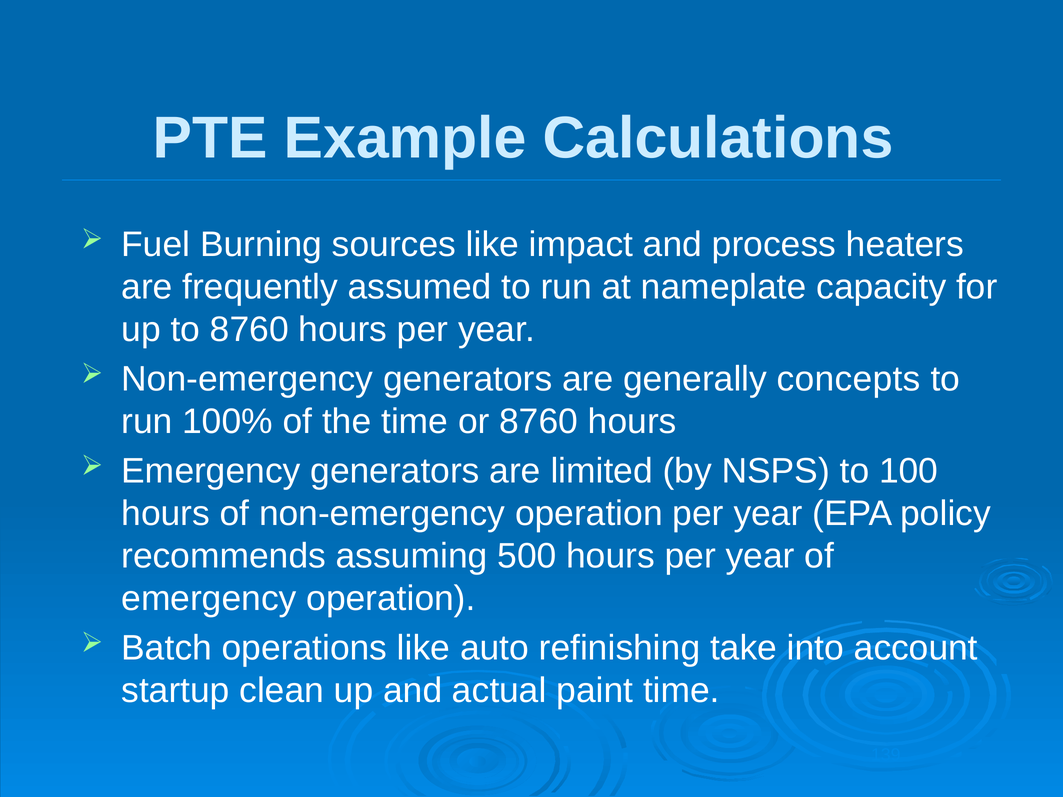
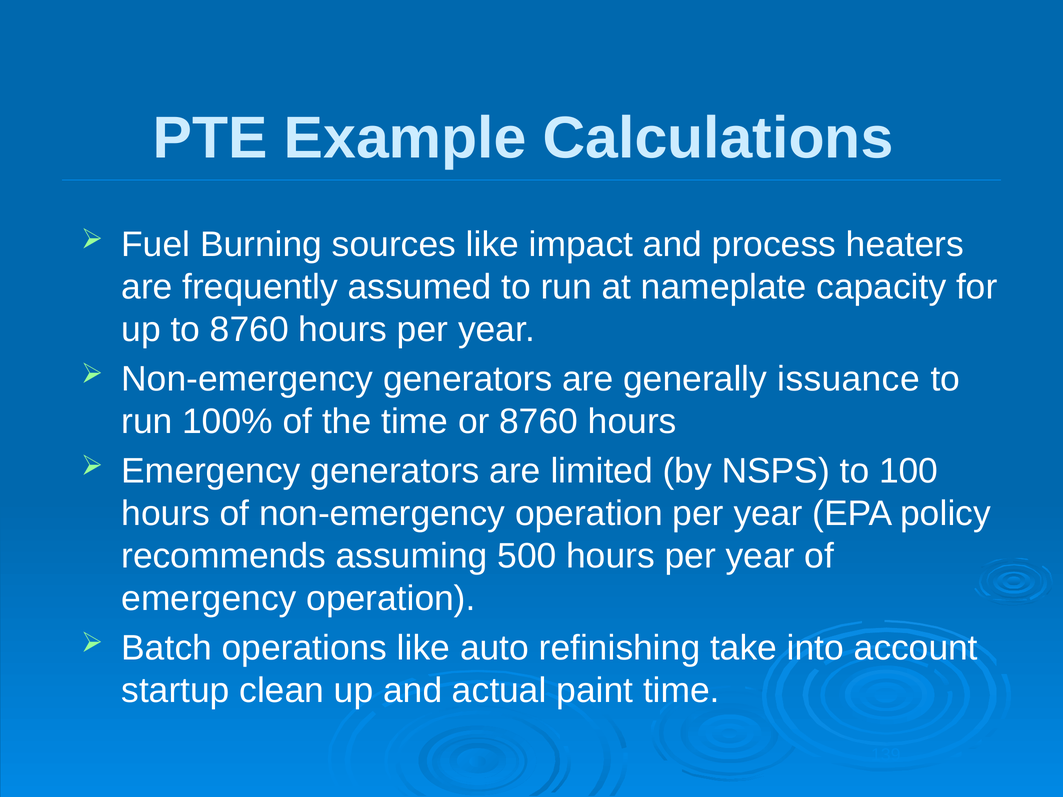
concepts: concepts -> issuance (849, 379)
